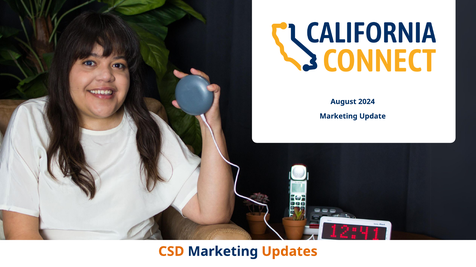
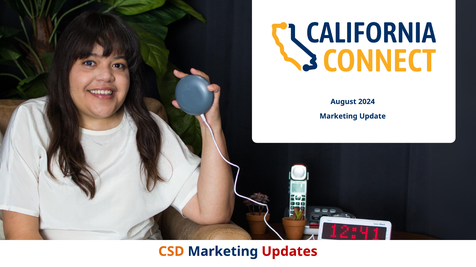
Updates colour: orange -> red (290, 252)
